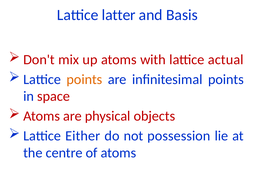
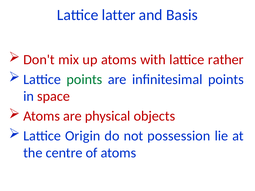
actual: actual -> rather (226, 60)
points colour: orange -> green (84, 79)
Either: Either -> Origin (83, 136)
